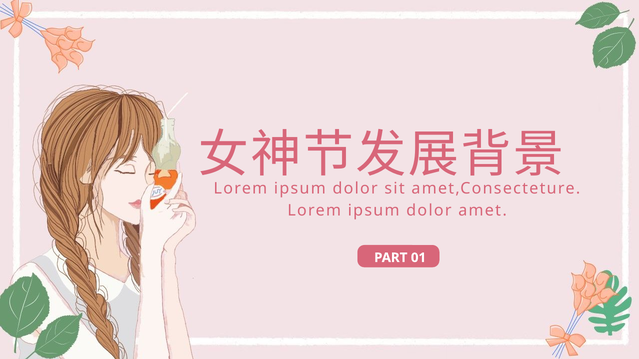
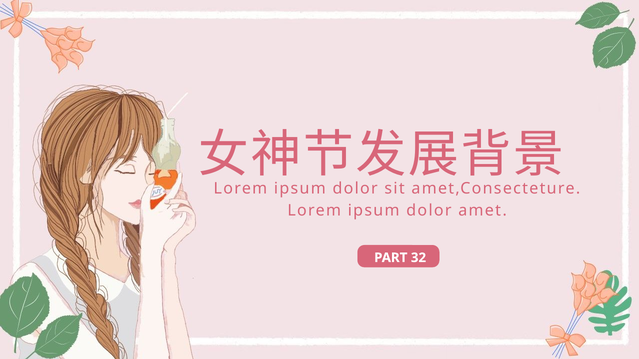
01: 01 -> 32 (418, 258)
